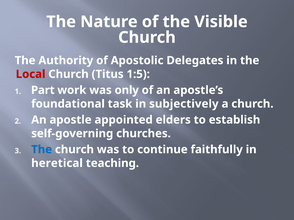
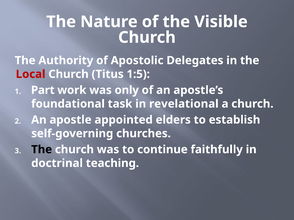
subjectively: subjectively -> revelational (184, 104)
The colour: blue -> black (42, 150)
heretical: heretical -> doctrinal (57, 164)
